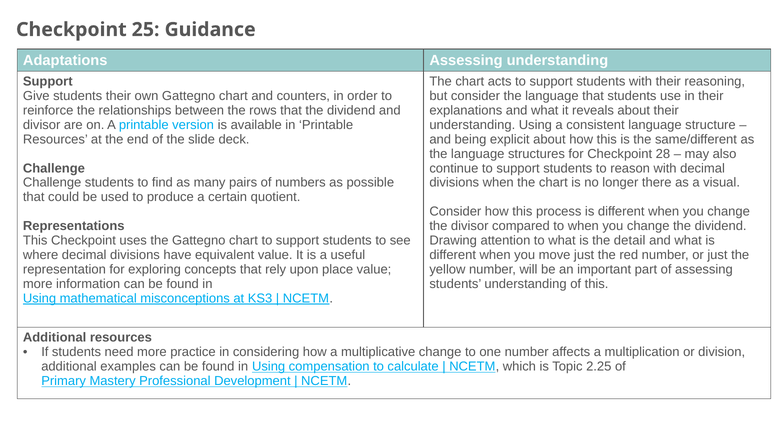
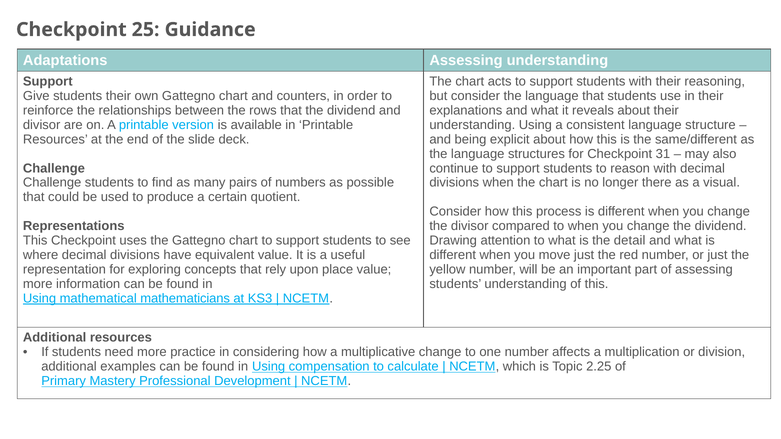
28: 28 -> 31 (663, 154)
misconceptions: misconceptions -> mathematicians (185, 298)
